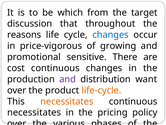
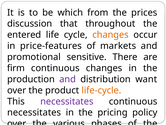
target: target -> prices (144, 13)
reasons: reasons -> entered (24, 35)
changes colour: blue -> orange (111, 35)
price-vigorous: price-vigorous -> price-features (51, 46)
growing: growing -> markets (118, 46)
cost: cost -> firm (16, 68)
necessitates colour: orange -> purple (67, 101)
